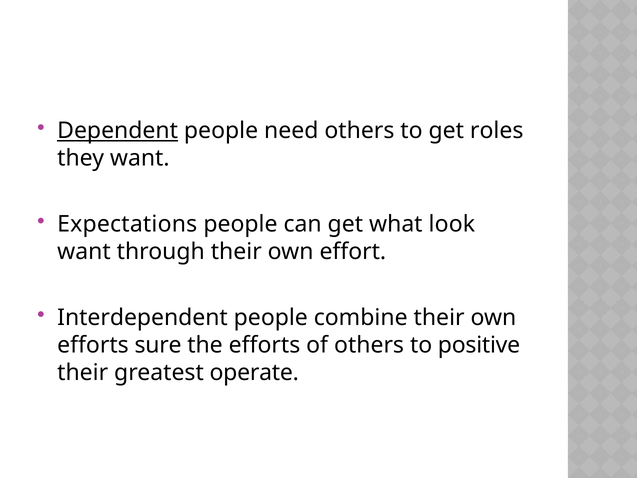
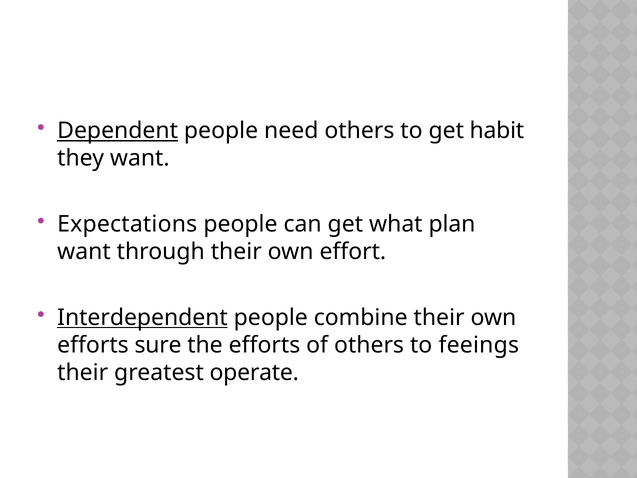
roles: roles -> habit (497, 131)
look: look -> plan (452, 224)
Interdependent underline: none -> present (142, 317)
positive: positive -> feeings (479, 345)
